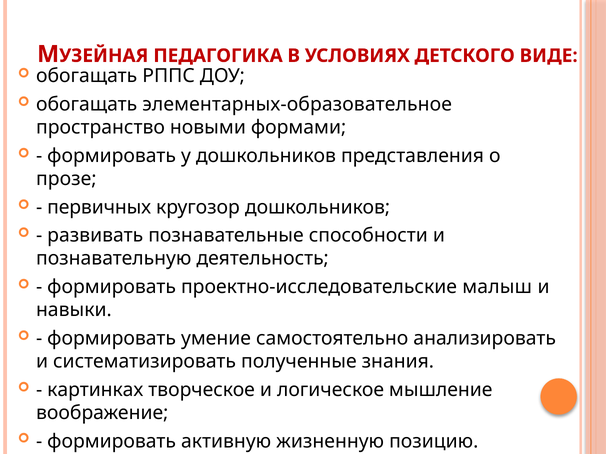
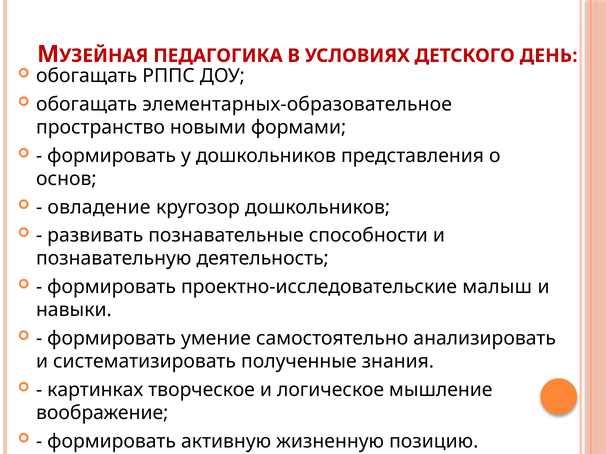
ВИДЕ: ВИДЕ -> ДЕНЬ (549, 56)
прозе: прозе -> основ (66, 179)
первичных: первичных -> овладение (99, 207)
